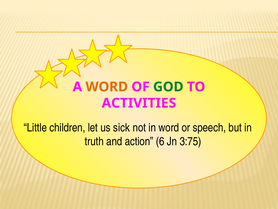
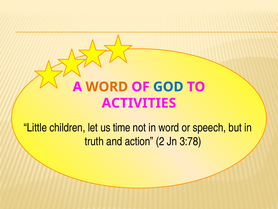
GOD colour: green -> blue (168, 87)
sick: sick -> time (122, 127)
6: 6 -> 2 (160, 141)
3:75: 3:75 -> 3:78 (190, 141)
